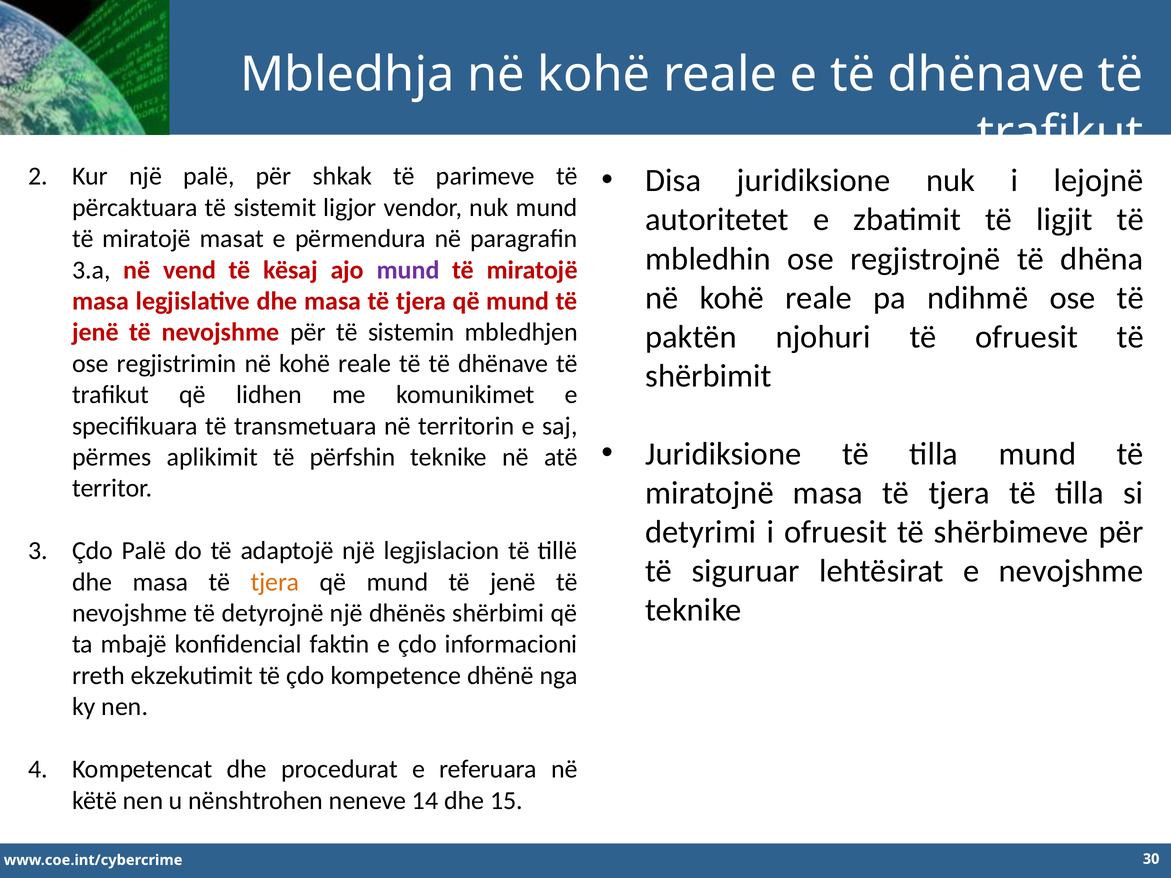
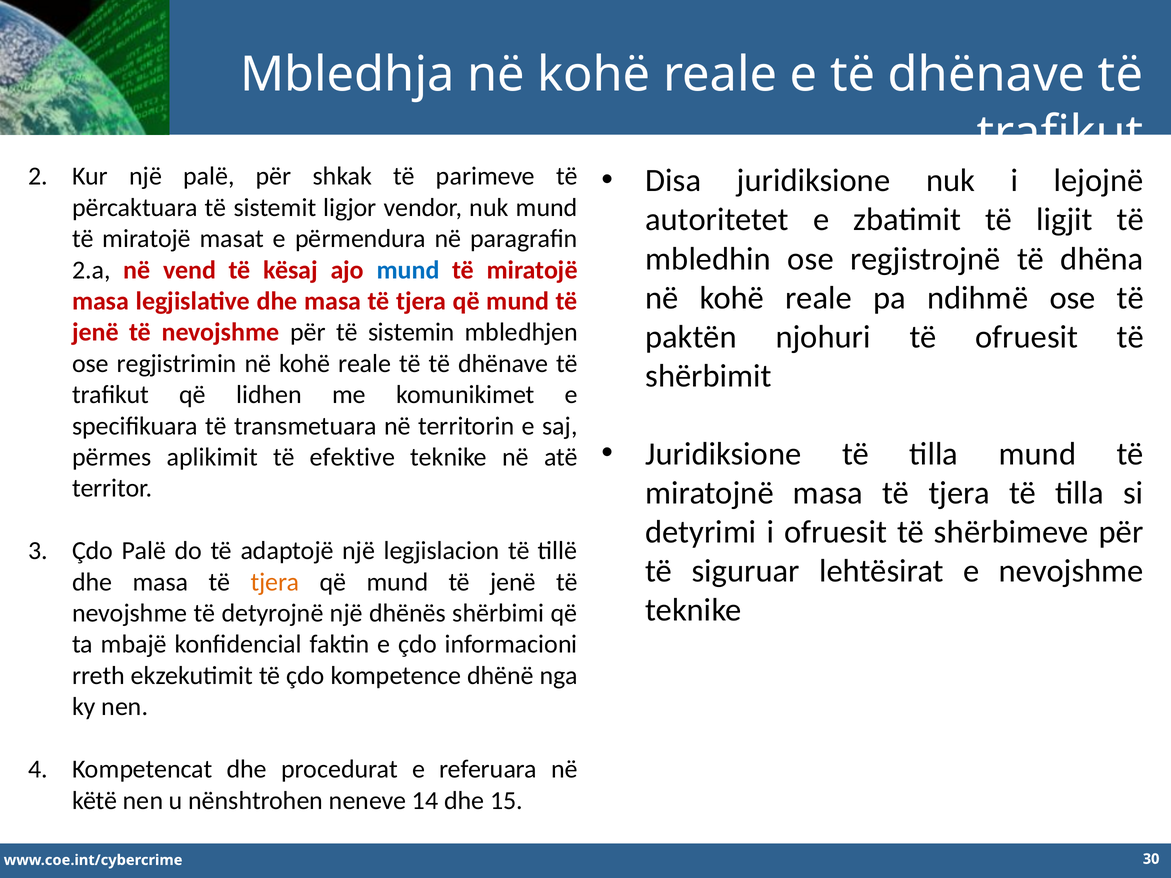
3.a: 3.a -> 2.a (91, 270)
mund colour: purple -> blue (408, 270)
përfshin: përfshin -> efektive (352, 457)
